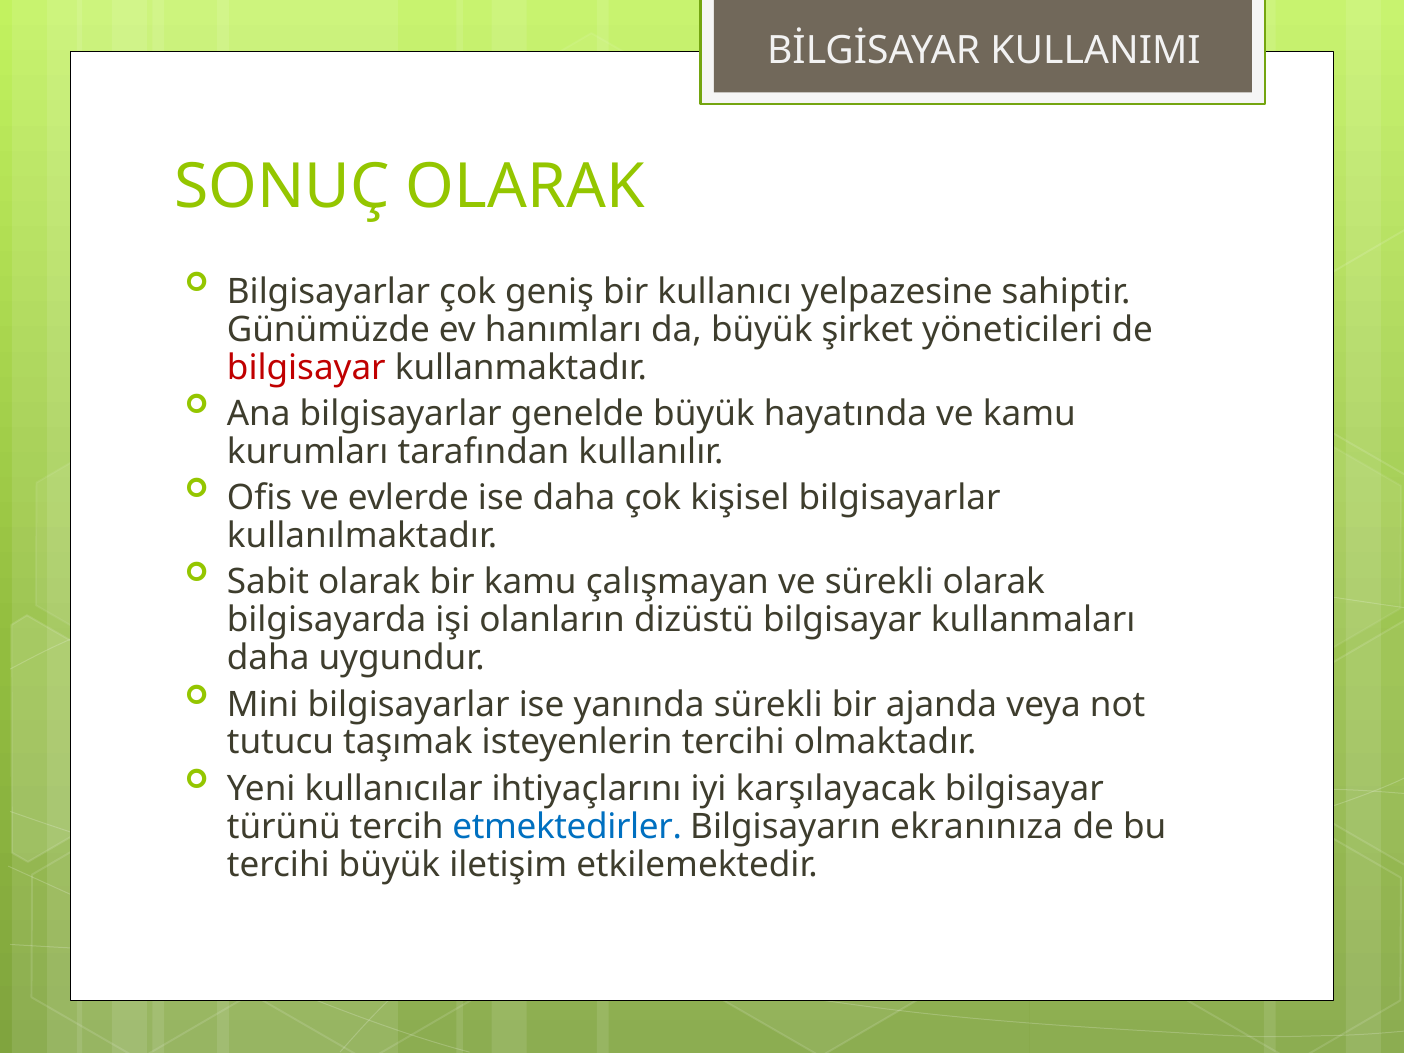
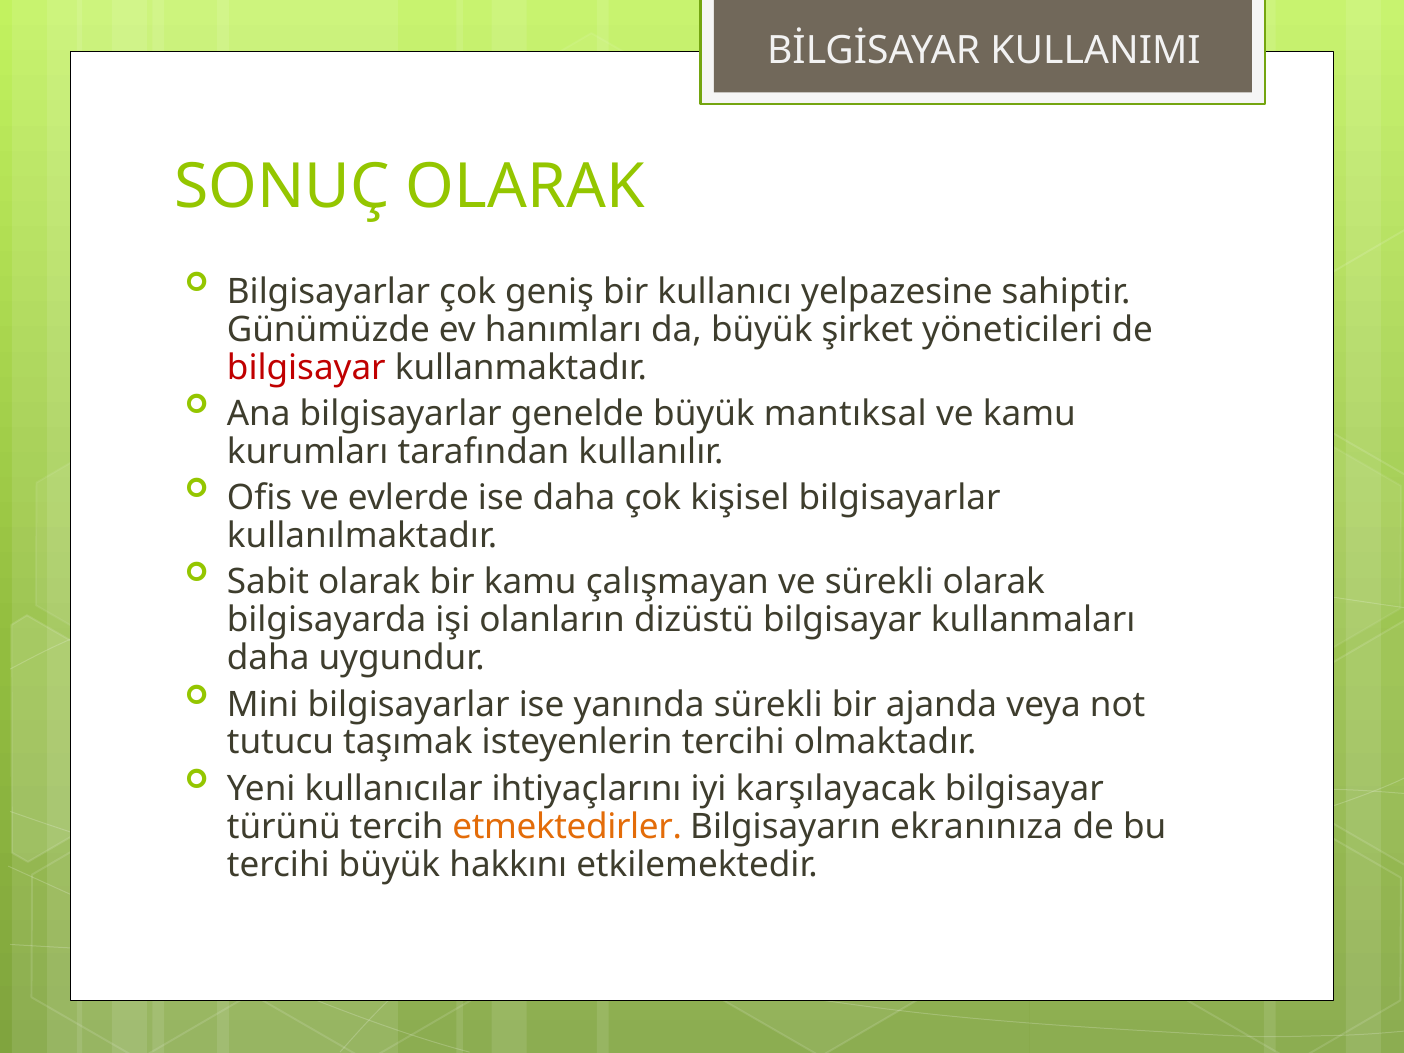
hayatında: hayatında -> mantıksal (845, 414)
etmektedirler colour: blue -> orange (567, 827)
iletişim: iletişim -> hakkını (508, 865)
